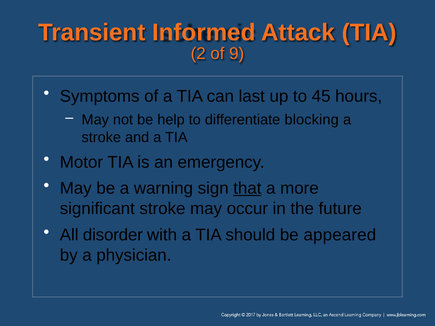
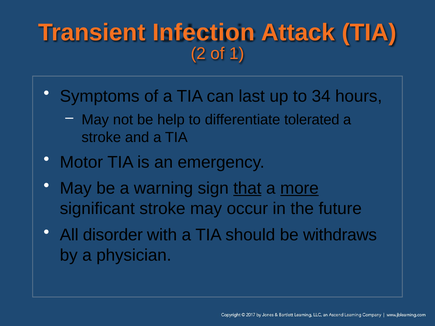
Informed: Informed -> Infection (204, 32)
9: 9 -> 1 (237, 54)
45: 45 -> 34 (321, 96)
blocking: blocking -> tolerated (312, 120)
more underline: none -> present (299, 189)
appeared: appeared -> withdraws (340, 235)
